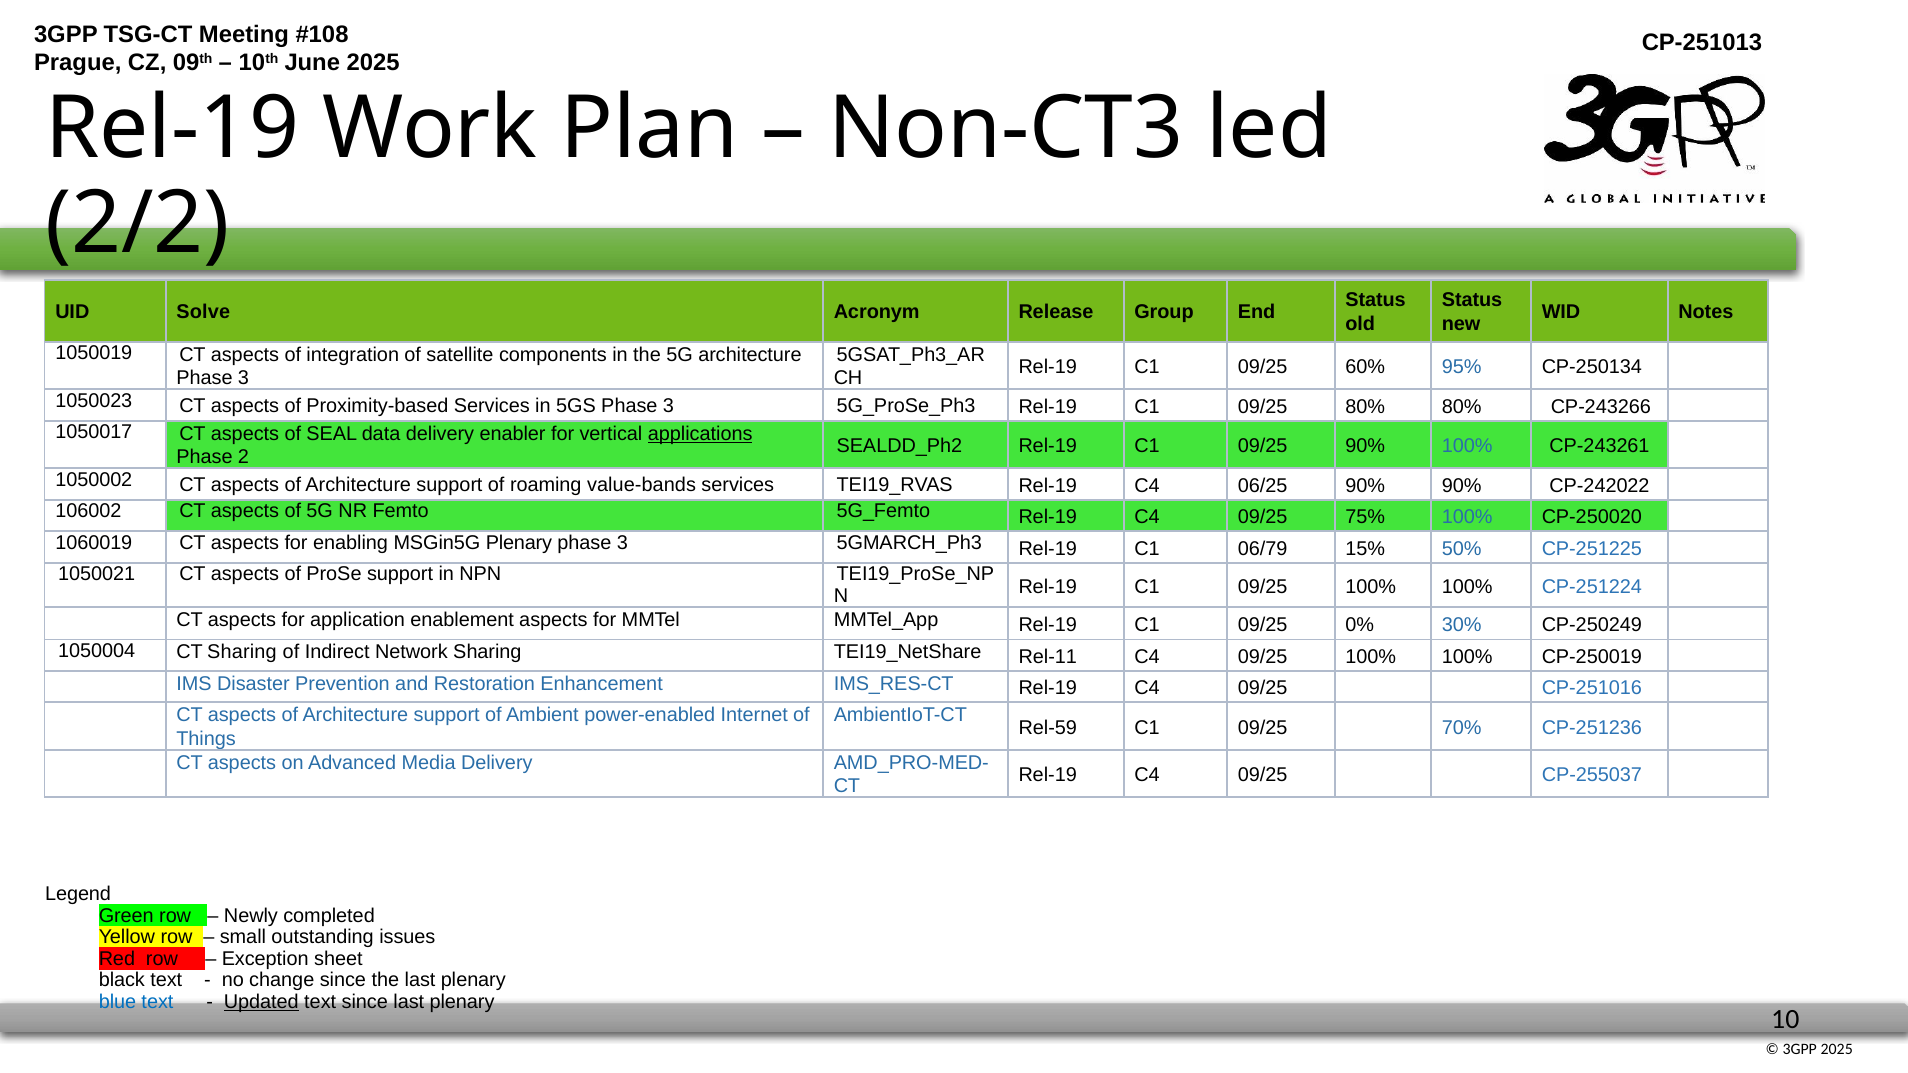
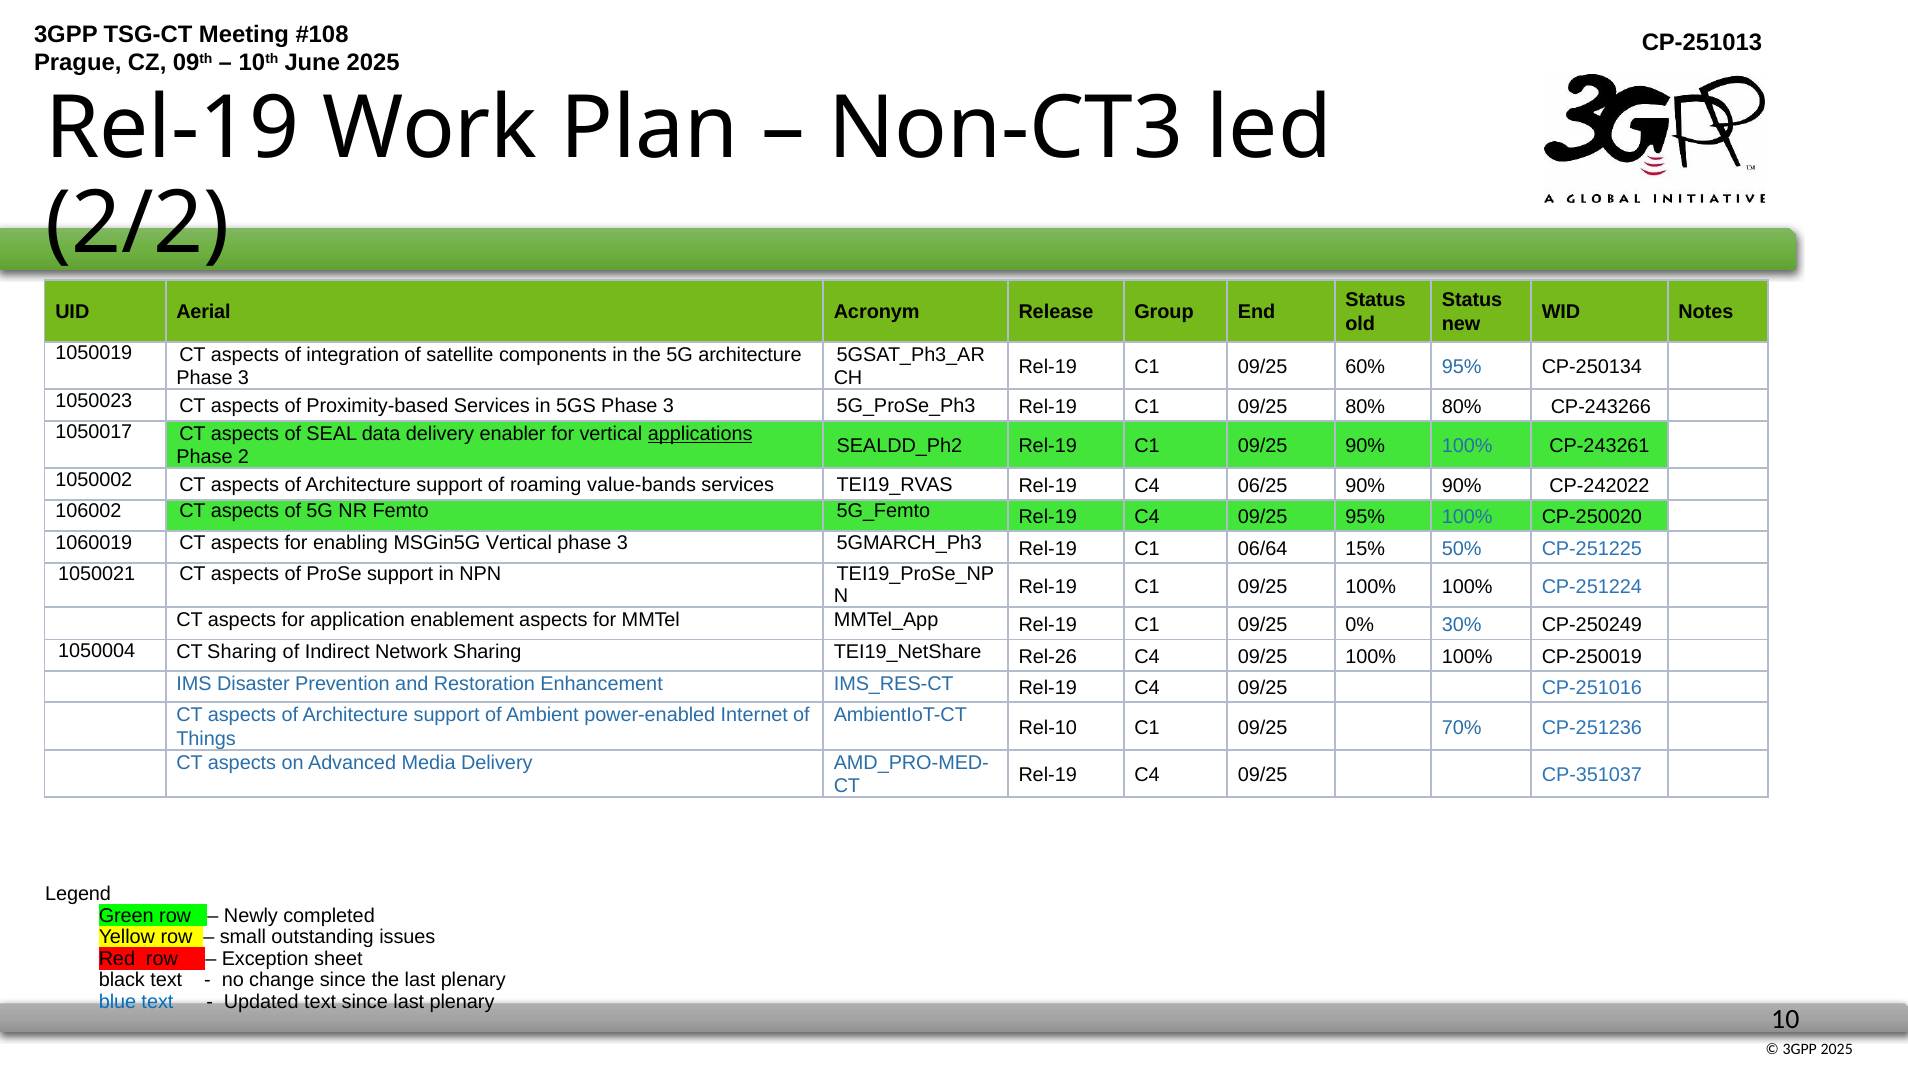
Solve: Solve -> Aerial (203, 312)
09/25 75%: 75% -> 95% (1365, 517)
MSGin5G Plenary: Plenary -> Vertical (519, 543)
06/79: 06/79 -> 06/64 (1263, 549)
Rel-11: Rel-11 -> Rel-26 (1048, 657)
Rel-59: Rel-59 -> Rel-10 (1048, 728)
CP-255037: CP-255037 -> CP-351037 (1592, 775)
Updated underline: present -> none (261, 1002)
